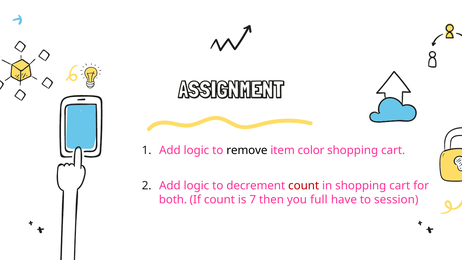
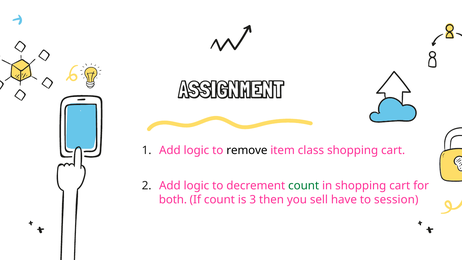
color: color -> class (311, 150)
count colour: red -> green (304, 186)
7: 7 -> 3 (253, 200)
full: full -> sell (319, 200)
